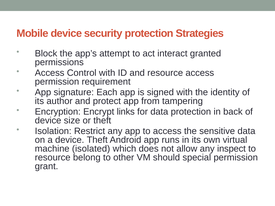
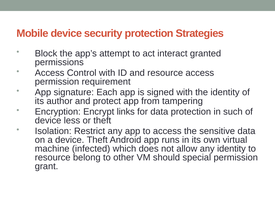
back: back -> such (233, 112)
size: size -> less (72, 121)
isolated: isolated -> infected (91, 149)
any inspect: inspect -> identity (231, 149)
